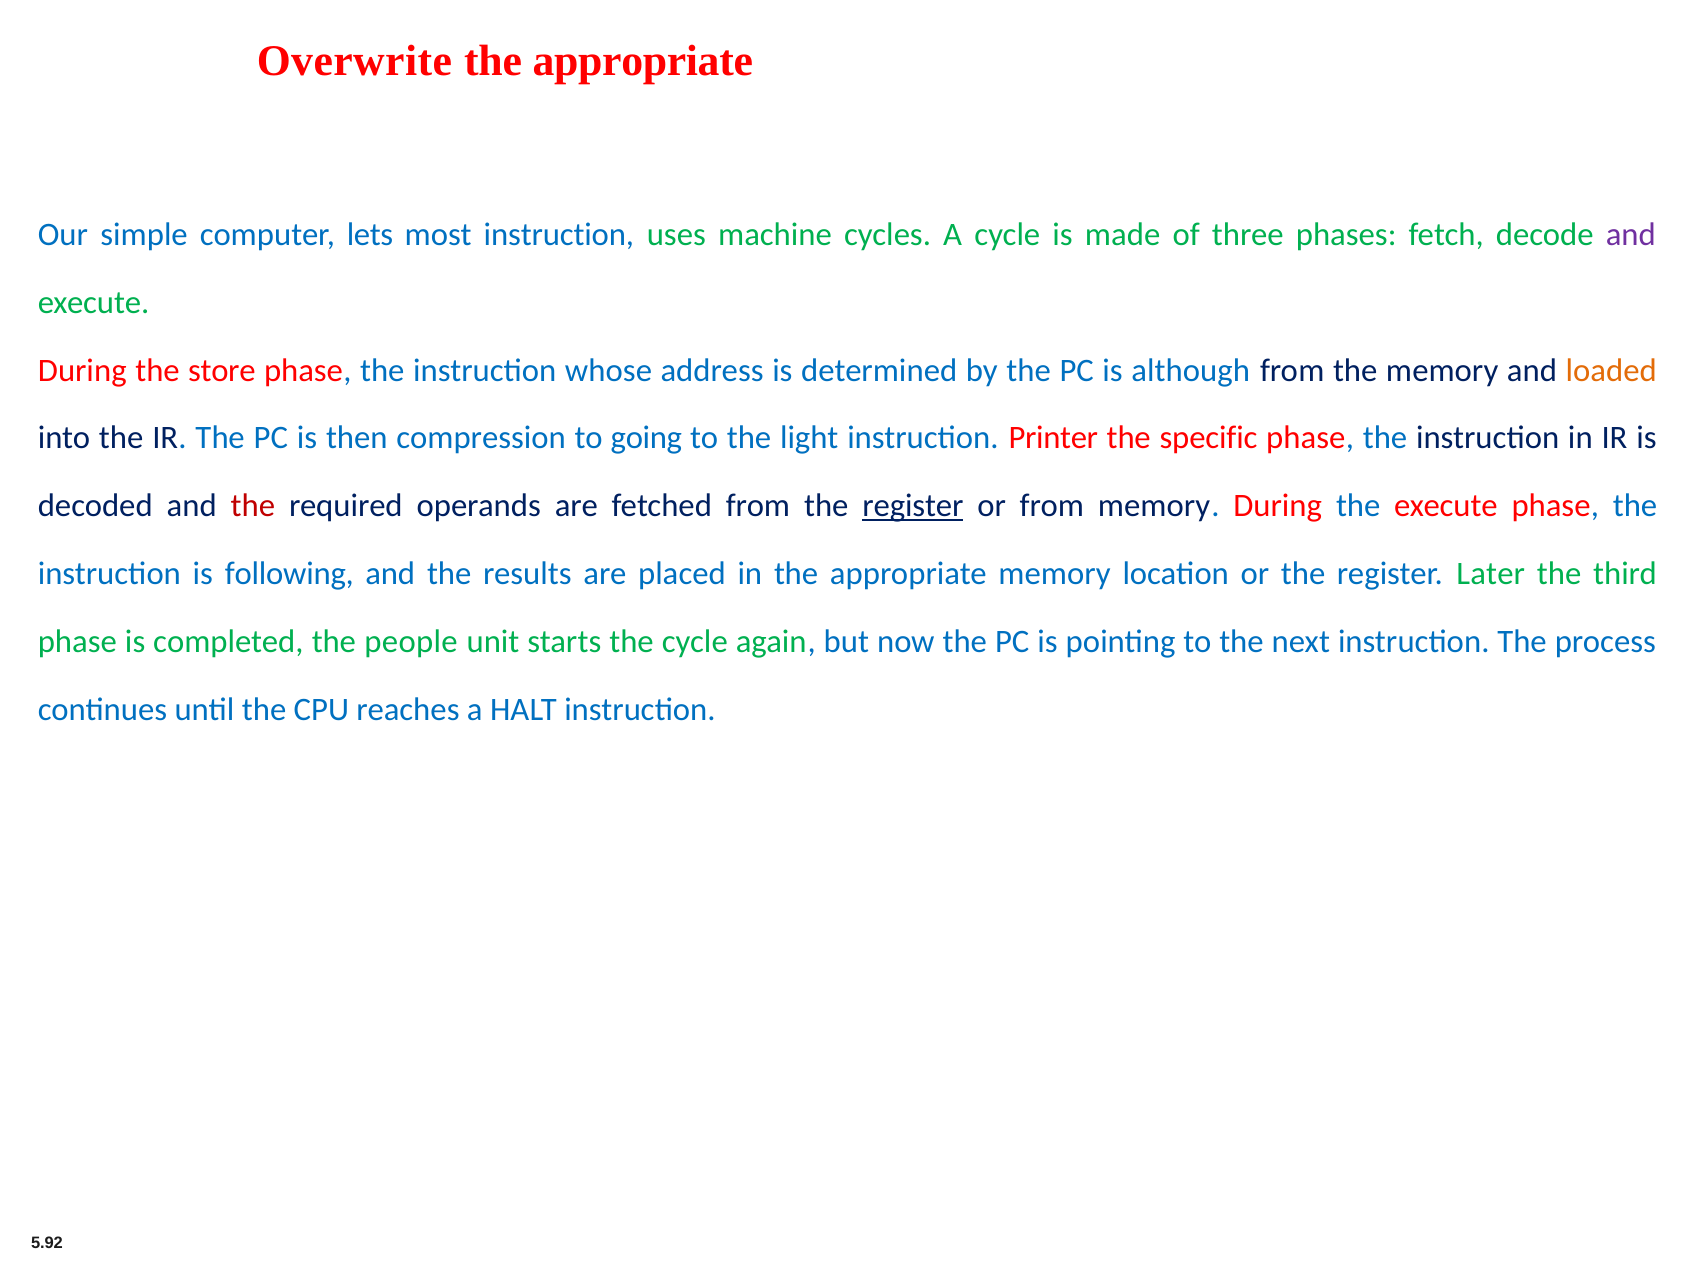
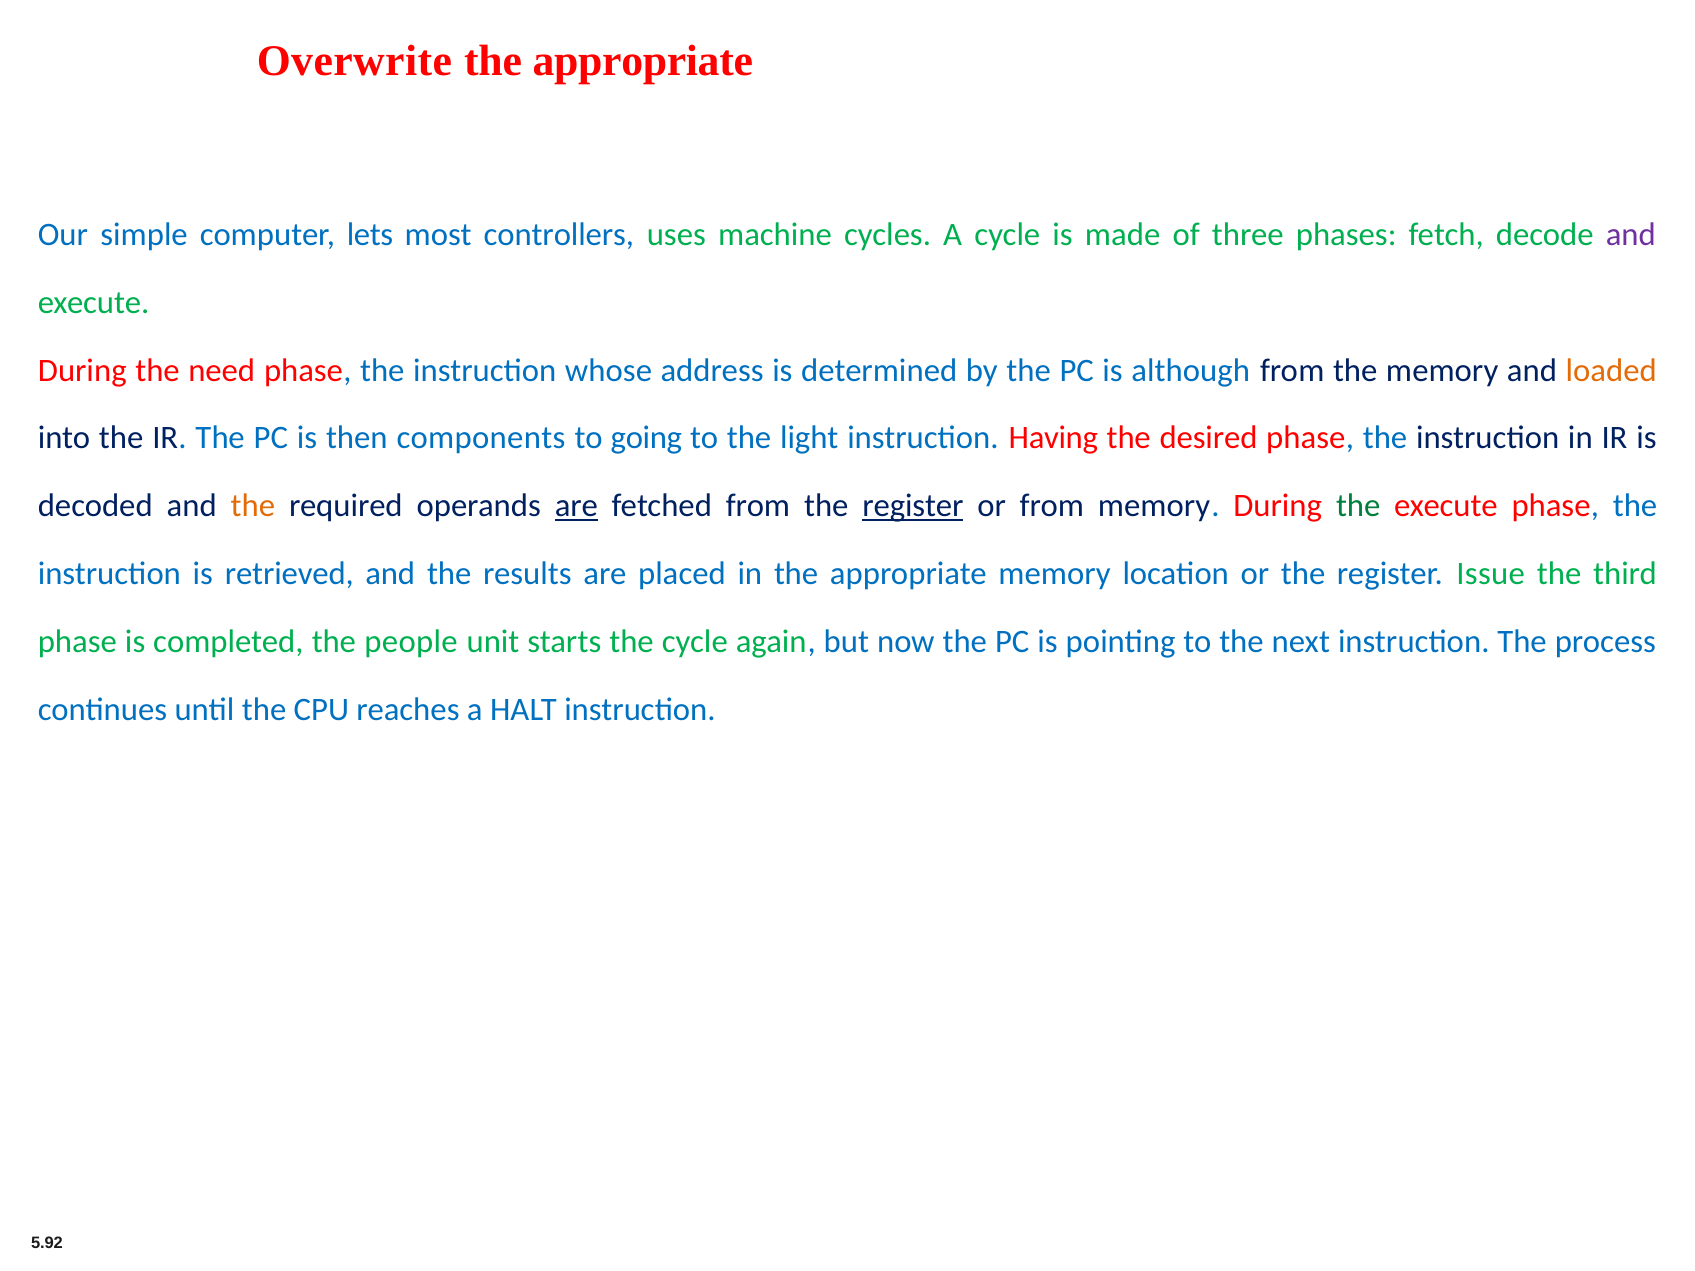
most instruction: instruction -> controllers (559, 235)
store: store -> need (222, 370)
compression: compression -> components (481, 438)
Printer: Printer -> Having (1053, 438)
specific: specific -> desired (1209, 438)
the colour: red -> orange (253, 506)
are underline: none -> present (576, 506)
the colour: blue -> green (1358, 506)
following: following -> retrieved (289, 574)
Later: Later -> Issue (1491, 574)
